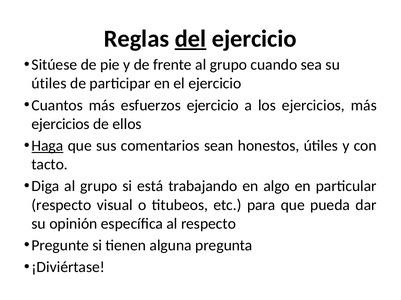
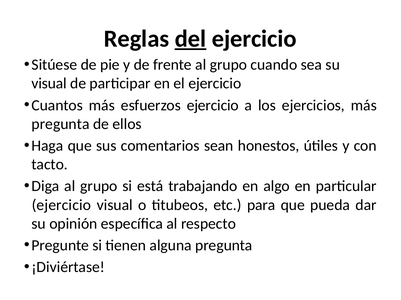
útiles: útiles -> visual (49, 84)
ejercicios: ejercicios -> pregunta (61, 124)
Haga underline: present -> none (47, 146)
respecto: respecto -> ejercicio (61, 205)
